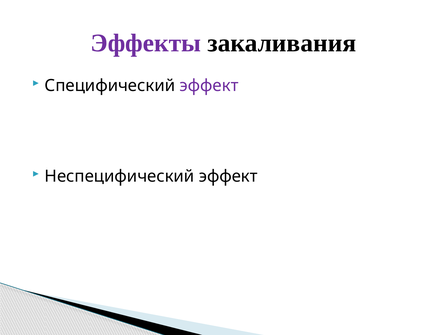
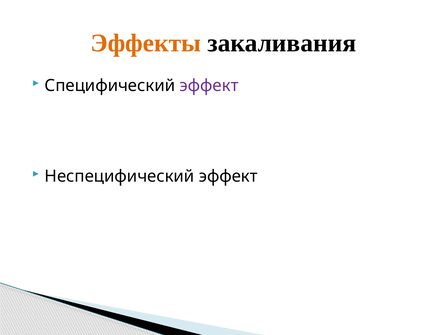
Эффекты colour: purple -> orange (146, 43)
